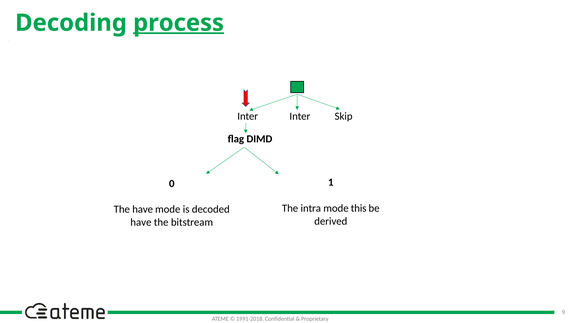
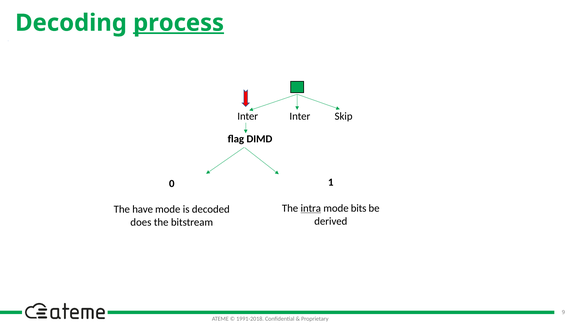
intra underline: none -> present (311, 208)
this: this -> bits (359, 208)
have: have -> does (141, 222)
